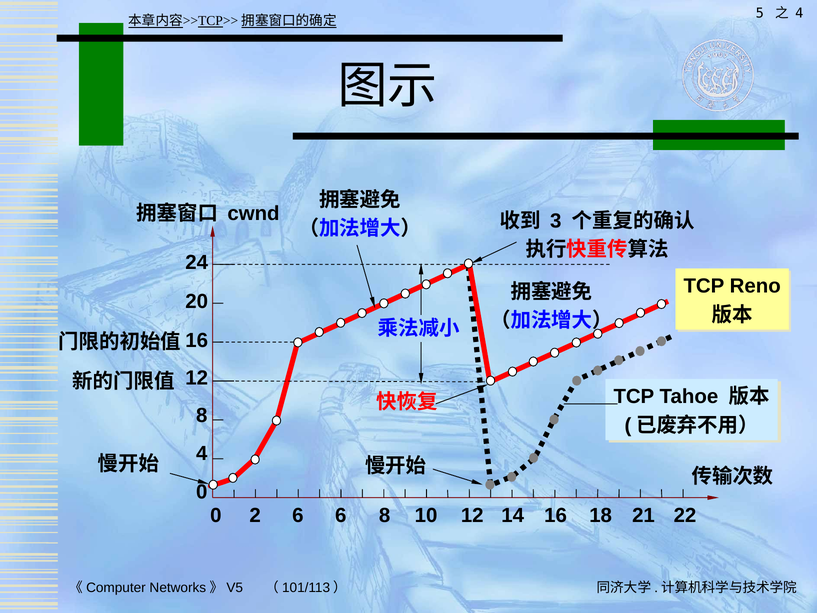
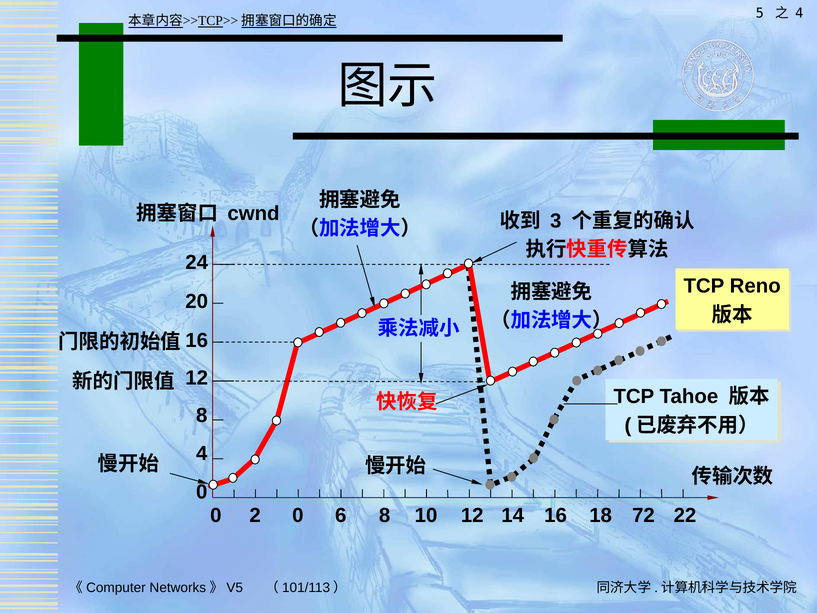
2 6: 6 -> 0 (298, 515)
21: 21 -> 72 (643, 515)
